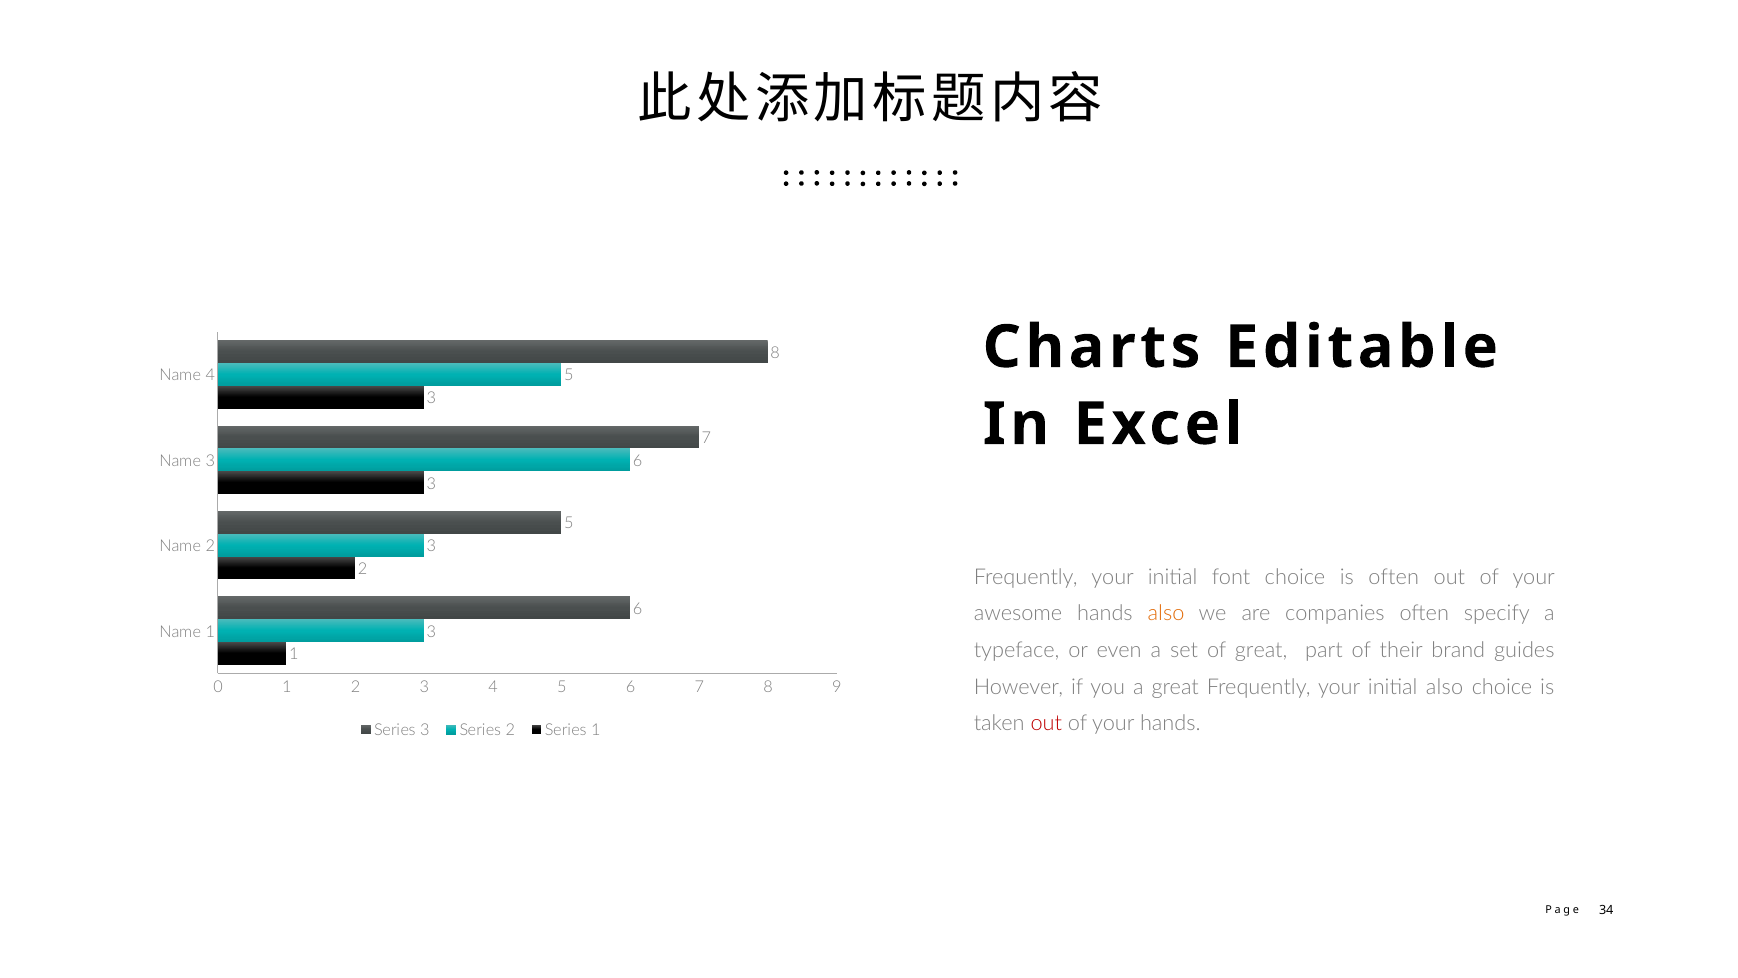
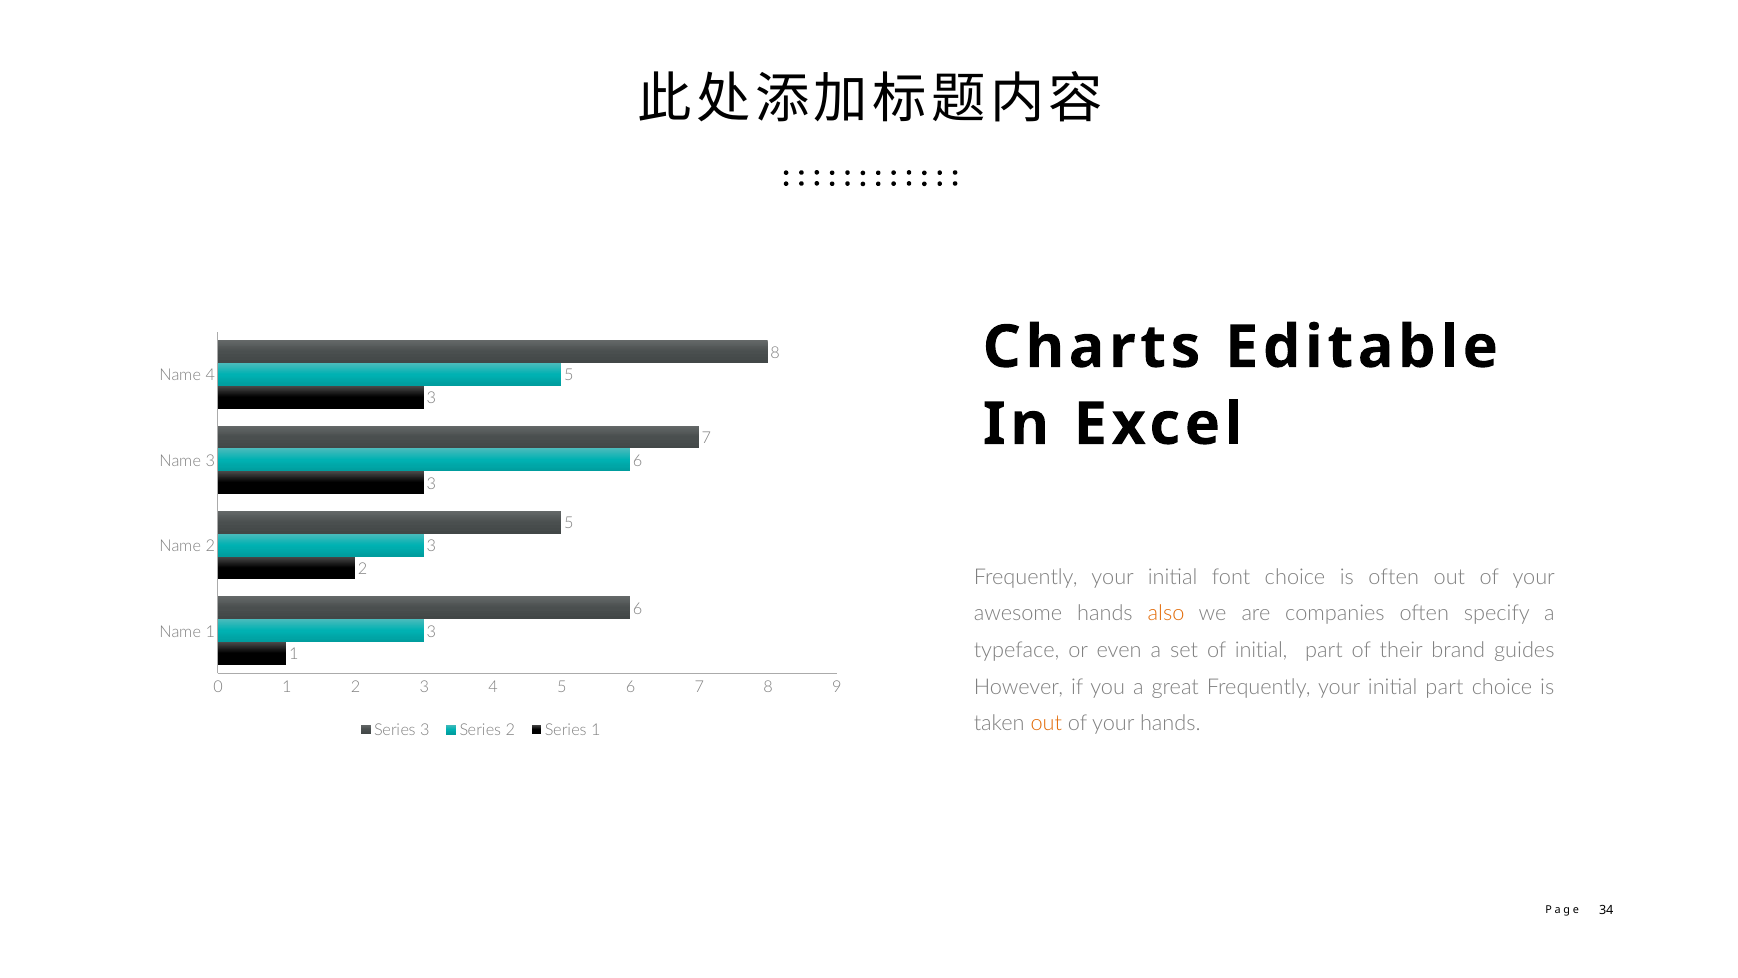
of great: great -> initial (1261, 650)
your initial also: also -> part (1445, 687)
out colour: red -> orange (1046, 723)
